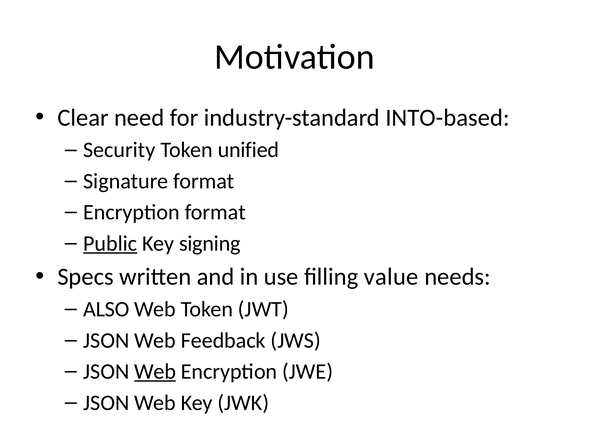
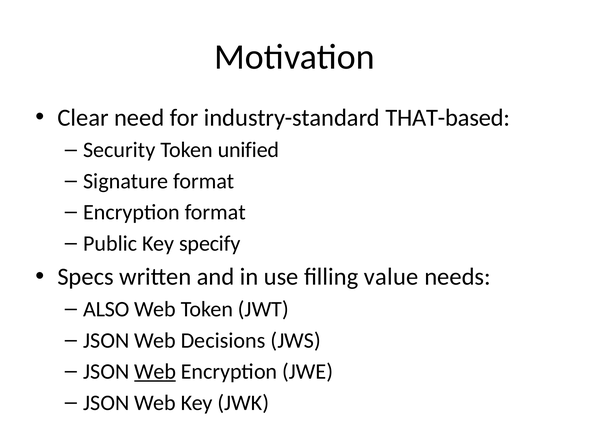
INTO-based: INTO-based -> THAT-based (448, 118)
Public underline: present -> none (110, 243)
signing: signing -> specify (210, 243)
Feedback: Feedback -> Decisions (223, 340)
